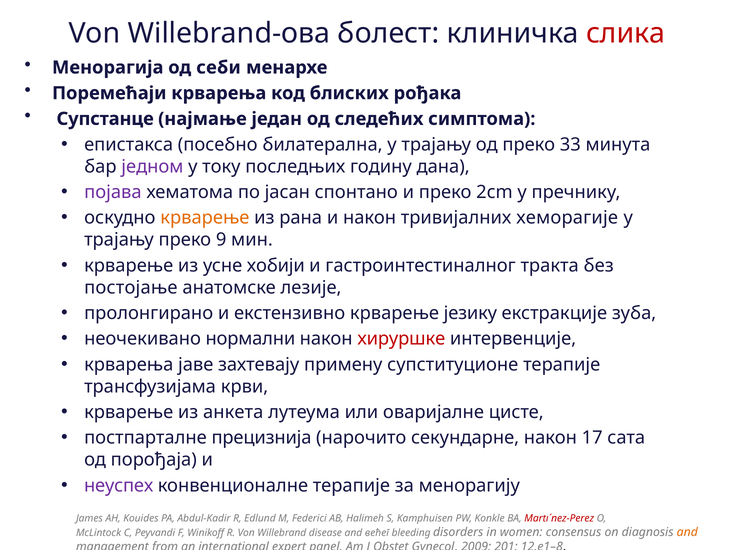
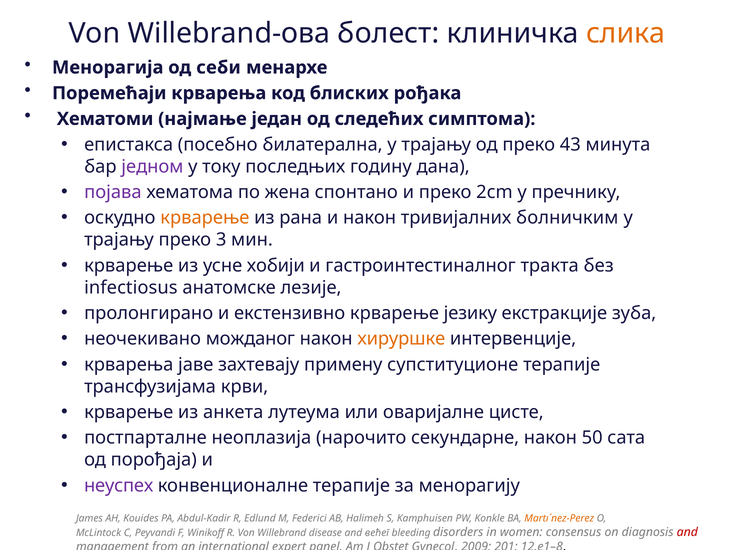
слика colour: red -> orange (626, 34)
Супстанце: Супстанце -> Хематоми (105, 119)
33: 33 -> 43 (570, 145)
јасан: јасан -> жена (287, 192)
хеморагије: хеморагије -> болничким (567, 218)
9: 9 -> 3 (221, 240)
постојање: постојање -> infectiosus (131, 288)
нормални: нормални -> можданог (250, 339)
хируршке colour: red -> orange (401, 339)
прецизнија: прецизнија -> неоплазија (261, 438)
17: 17 -> 50 (592, 438)
Martı´nez-Perez colour: red -> orange (559, 519)
and colour: orange -> red (687, 532)
